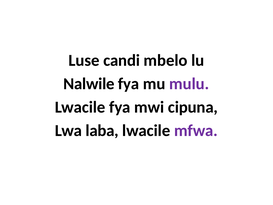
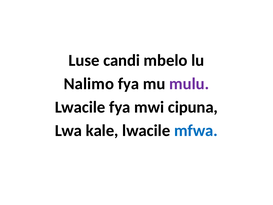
Nalwile: Nalwile -> Nalimo (89, 84)
laba: laba -> kale (102, 130)
mfwa colour: purple -> blue (196, 130)
